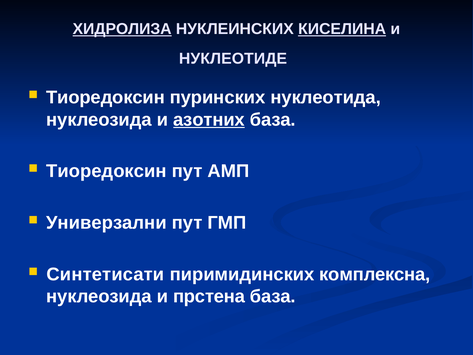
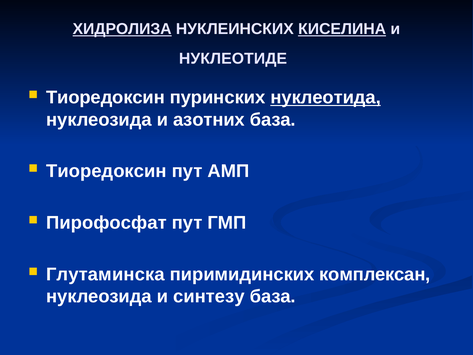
нуклеотида underline: none -> present (326, 97)
азотних underline: present -> none (209, 120)
Универзални: Универзални -> Пирофосфат (106, 223)
Синтетисати: Синтетисати -> Глутаминска (105, 274)
комплексна: комплексна -> комплексан (375, 274)
прстена: прстена -> синтезу (209, 296)
